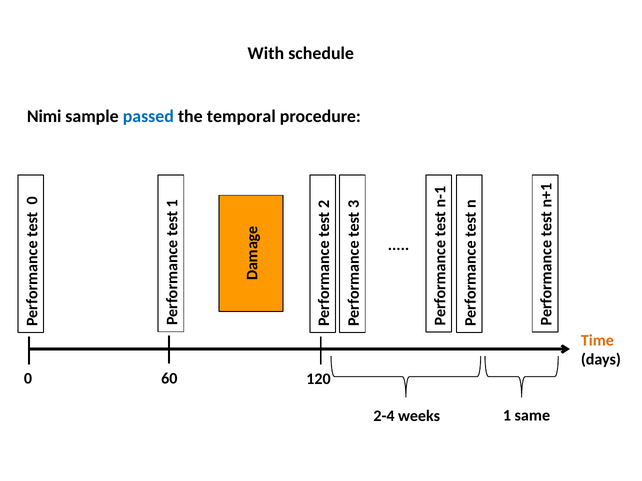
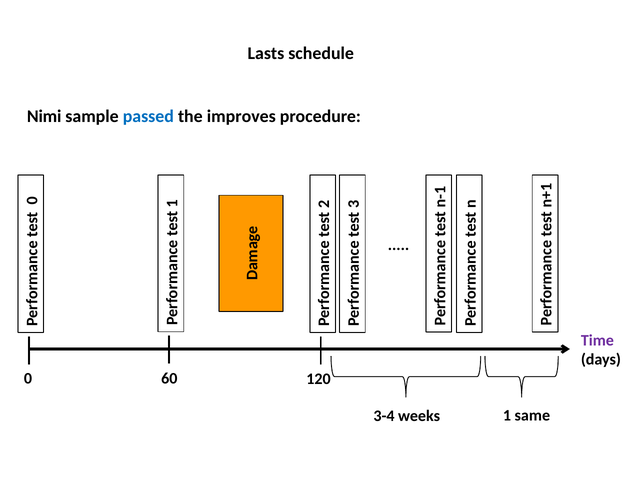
With: With -> Lasts (266, 54)
temporal: temporal -> improves (241, 117)
Time colour: orange -> purple (597, 341)
2-4: 2-4 -> 3-4 (384, 416)
